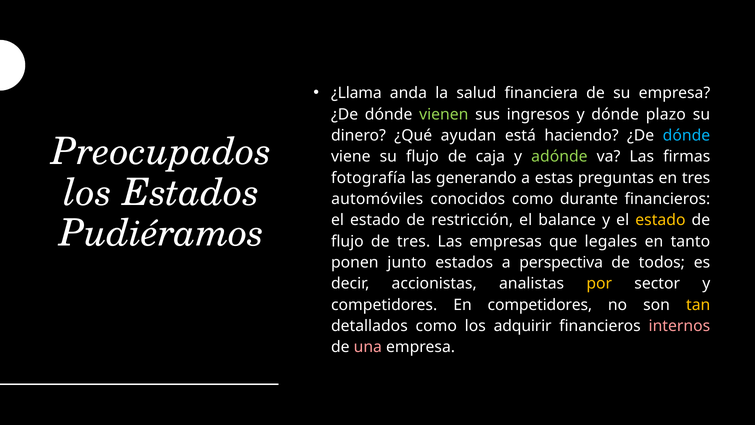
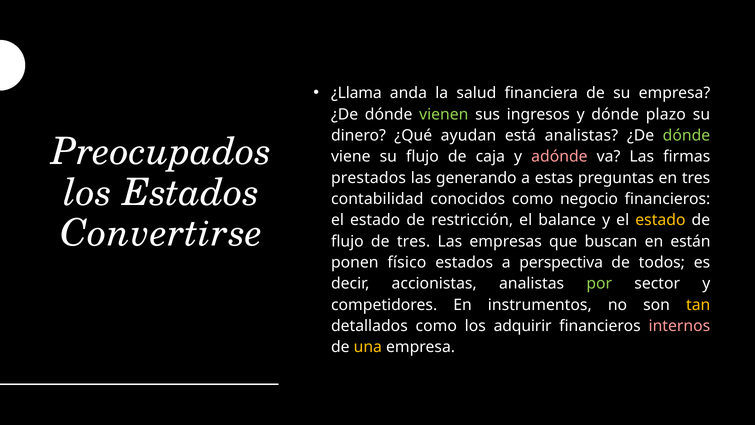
está haciendo: haciendo -> analistas (581, 135)
dónde colour: light blue -> light green (686, 135)
adónde colour: light green -> pink (559, 157)
fotografía: fotografía -> prestados (368, 178)
automóviles: automóviles -> contabilidad (377, 199)
durante: durante -> negocio (589, 199)
Pudiéramos: Pudiéramos -> Convertirse (161, 233)
legales: legales -> buscan (611, 241)
tanto: tanto -> están (691, 241)
junto: junto -> físico (407, 262)
por colour: yellow -> light green (599, 283)
En competidores: competidores -> instrumentos (540, 305)
una colour: pink -> yellow (368, 347)
